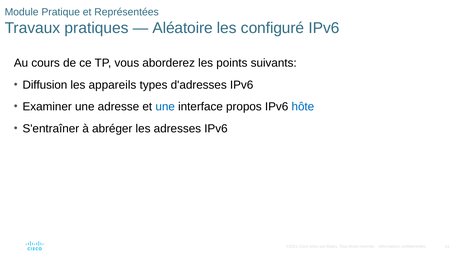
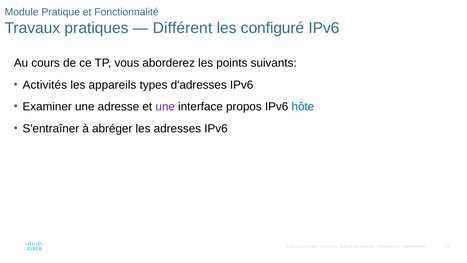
Représentées: Représentées -> Fonctionnalité (127, 12)
Aléatoire: Aléatoire -> Différent (183, 28)
Diffusion: Diffusion -> Activités (45, 85)
une colour: blue -> purple (165, 107)
